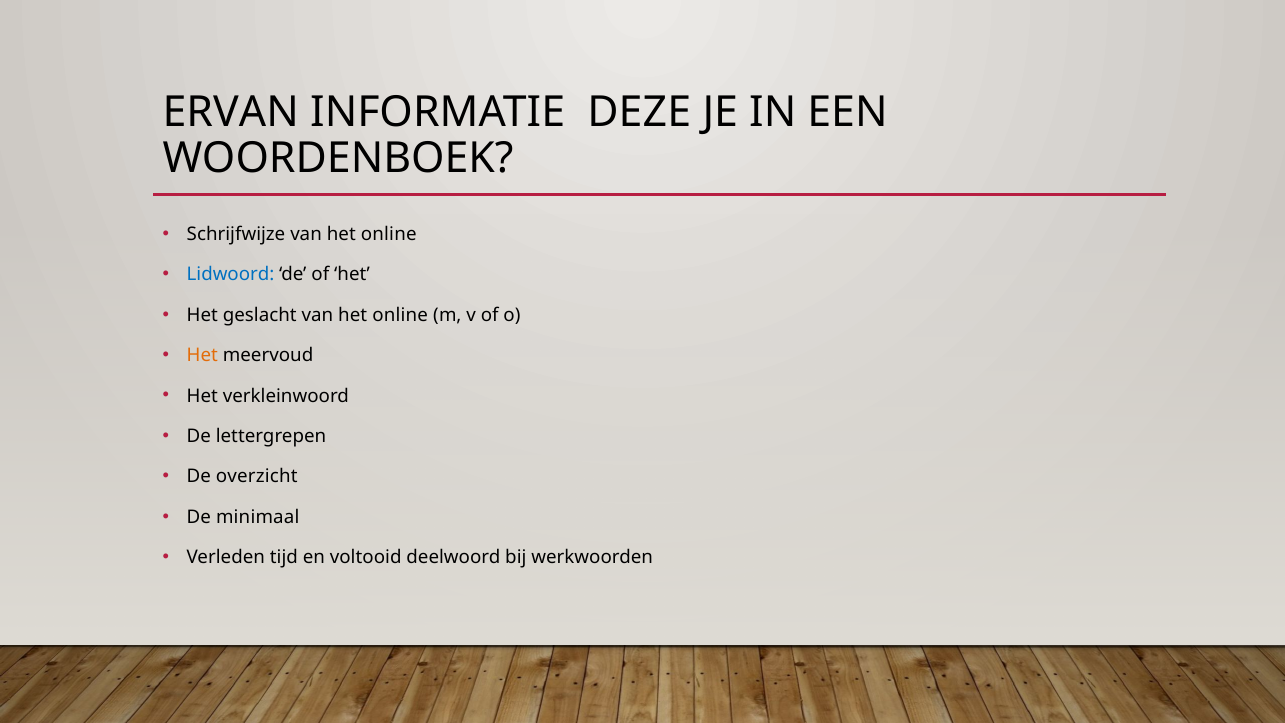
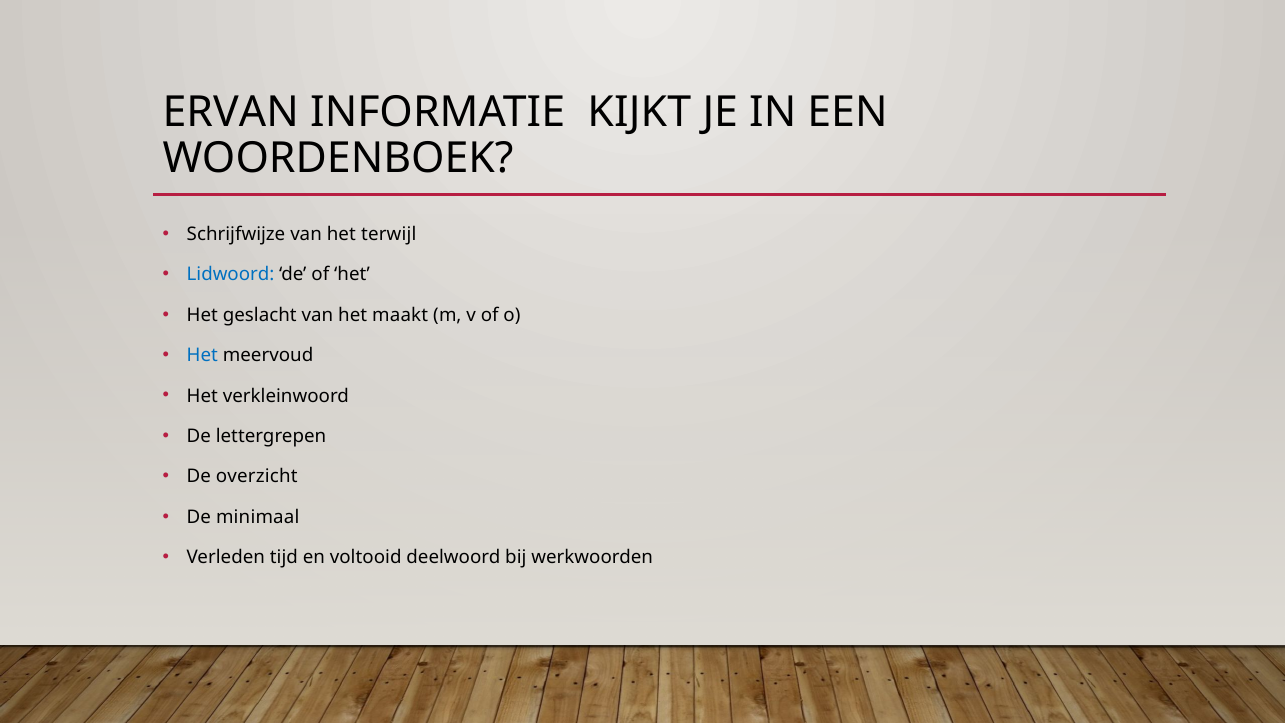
DEZE: DEZE -> KIJKT (639, 113)
Schrijfwijze van het online: online -> terwijl (389, 234)
geslacht van het online: online -> maakt (400, 315)
Het colour: orange -> blue (202, 355)
